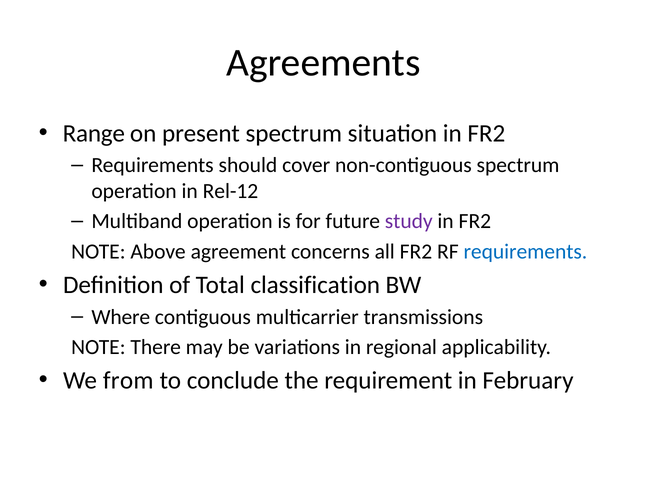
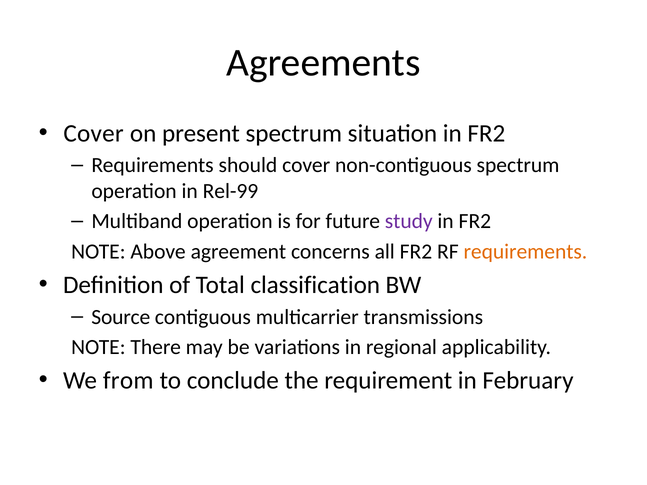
Range: Range -> Cover (94, 133)
Rel-12: Rel-12 -> Rel-99 (230, 191)
requirements colour: blue -> orange (525, 252)
Where: Where -> Source (121, 317)
